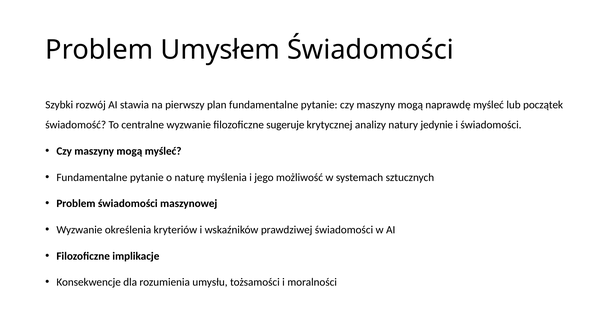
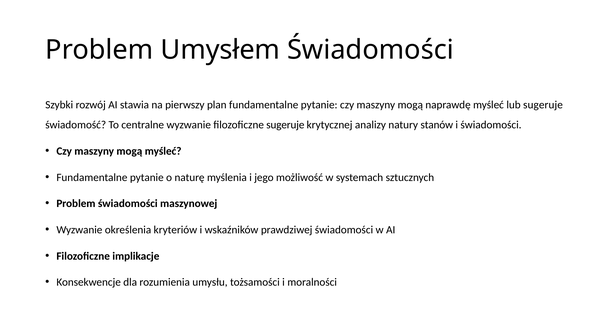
lub początek: początek -> sugeruje (543, 105)
jedynie: jedynie -> stanów (437, 125)
